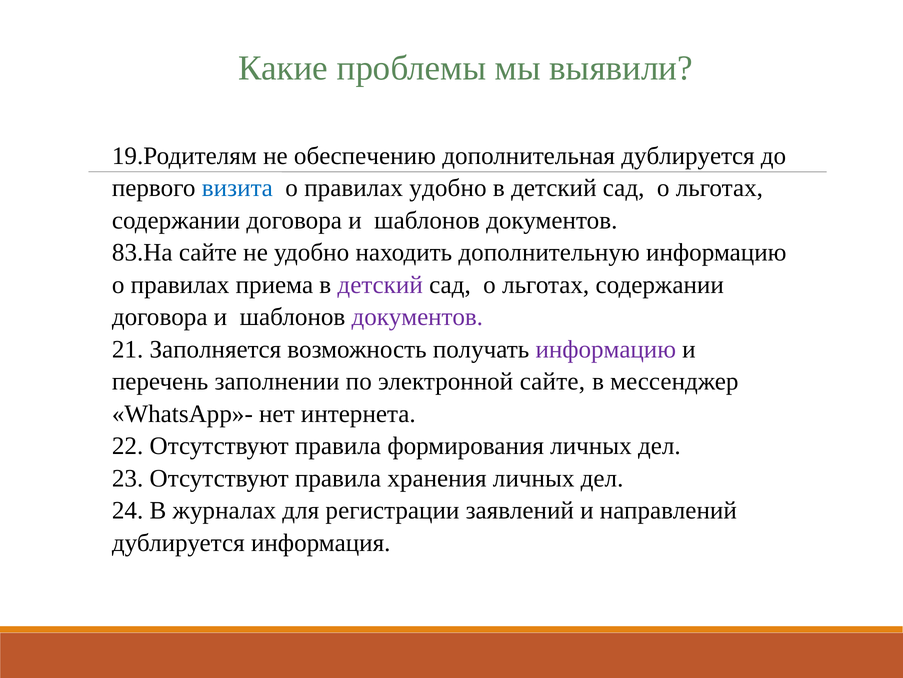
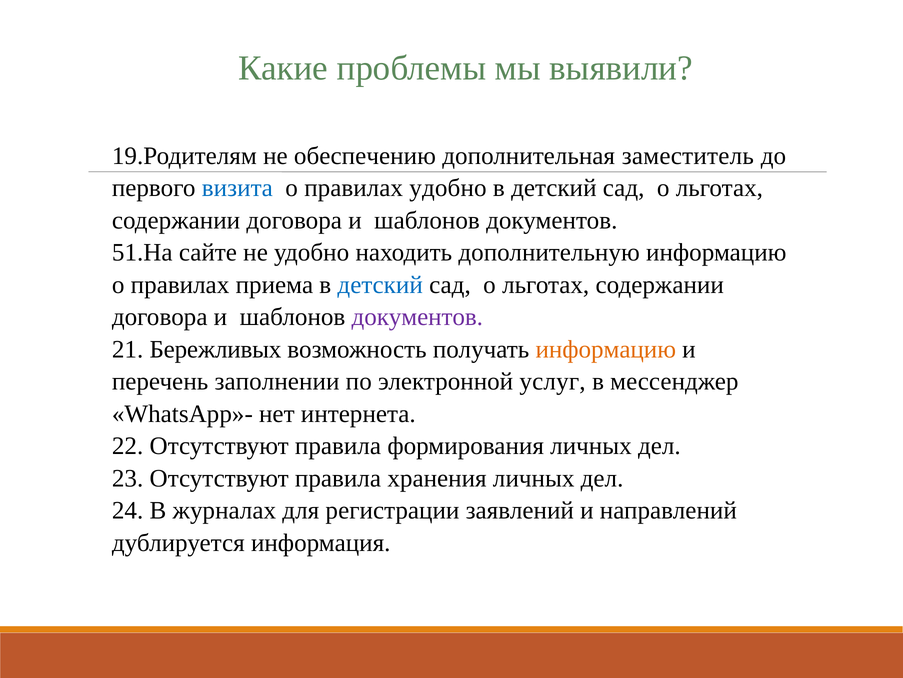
дополнительная дублируется: дублируется -> заместитель (688, 156)
83.На: 83.На -> 51.На (142, 252)
детский colour: purple -> blue (380, 285)
Заполняется: Заполняется -> Бережливых (215, 349)
информацию colour: purple -> orange (606, 349)
электронной сайте: сайте -> услуг (553, 381)
